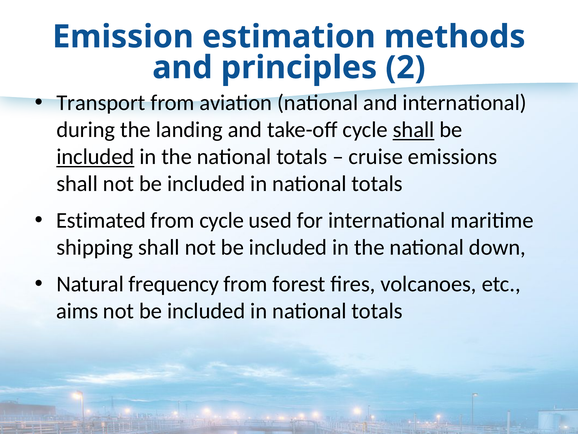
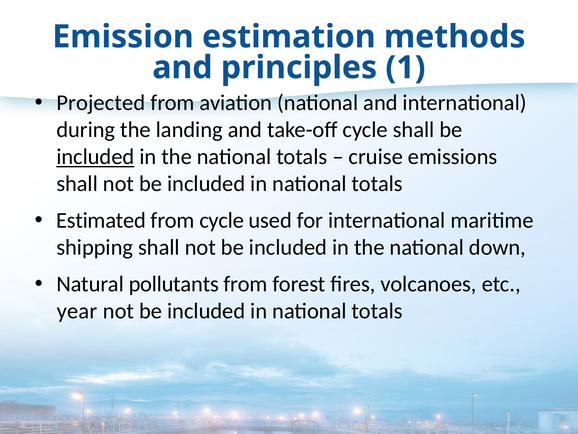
2: 2 -> 1 (405, 68)
Transport: Transport -> Projected (101, 103)
shall underline: present -> none (414, 130)
frequency: frequency -> pollutants (174, 284)
aims: aims -> year (77, 311)
